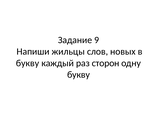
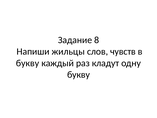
9: 9 -> 8 (97, 40)
новых: новых -> чувств (123, 51)
сторон: сторон -> кладут (106, 63)
